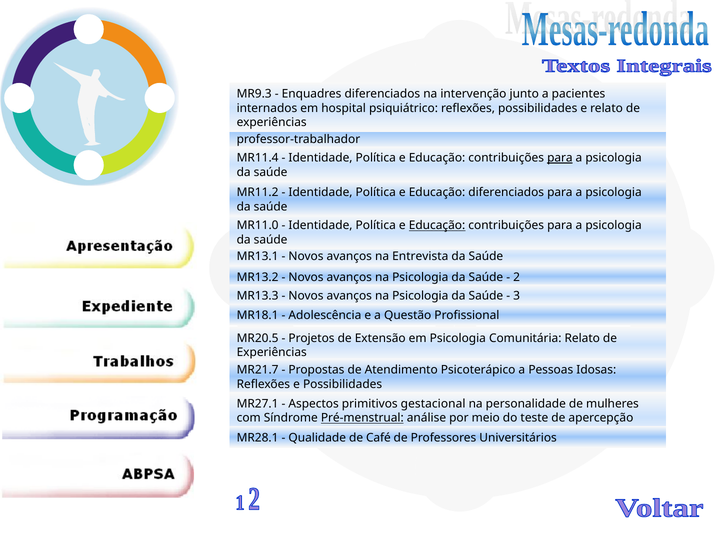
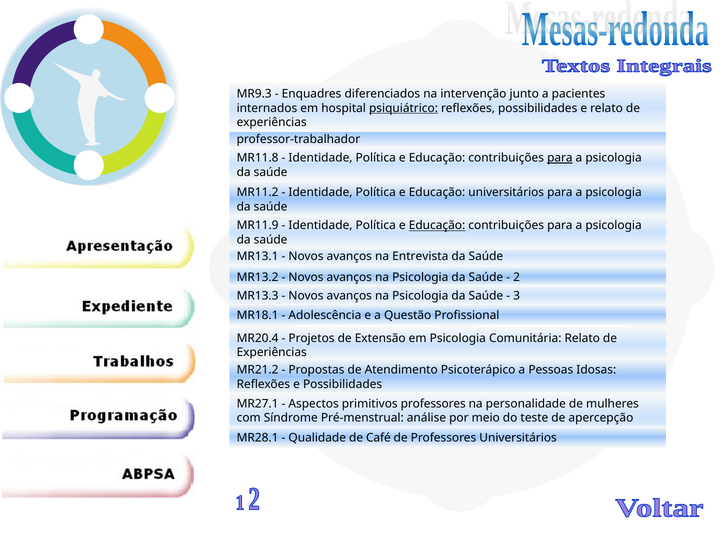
psiquiátrico underline: none -> present (403, 108)
MR11.4: MR11.4 -> MR11.8 (258, 158)
Educação diferenciados: diferenciados -> universitários (506, 193)
MR11.0: MR11.0 -> MR11.9 (258, 226)
MR20.5: MR20.5 -> MR20.4 (258, 338)
MR21.7: MR21.7 -> MR21.2 (258, 370)
primitivos gestacional: gestacional -> professores (433, 404)
Pré-menstrual underline: present -> none (362, 418)
